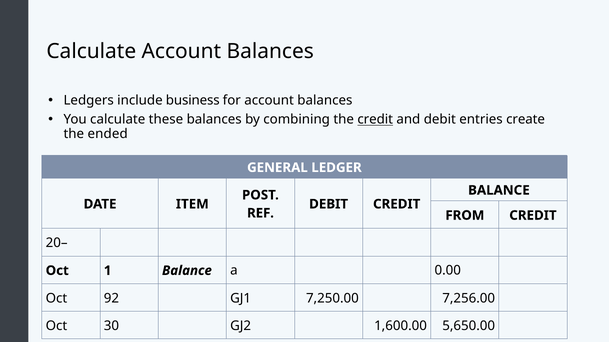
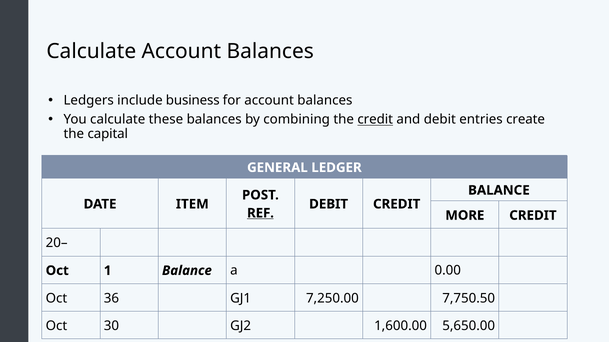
ended: ended -> capital (108, 134)
REF underline: none -> present (260, 213)
FROM: FROM -> MORE (465, 216)
92: 92 -> 36 (111, 299)
7,256.00: 7,256.00 -> 7,750.50 (469, 299)
